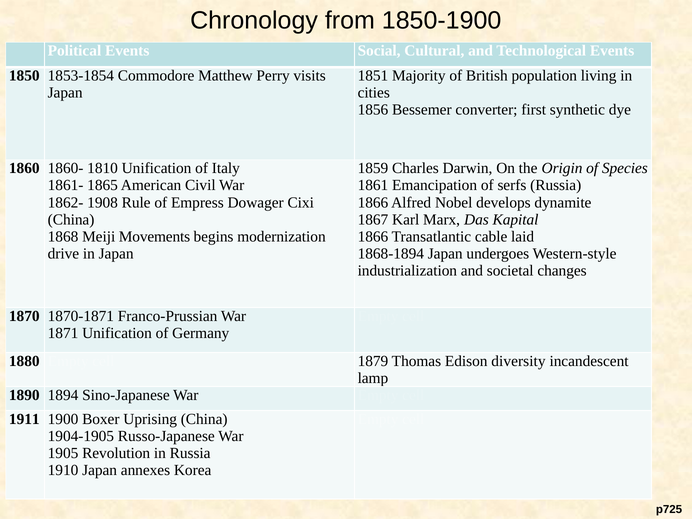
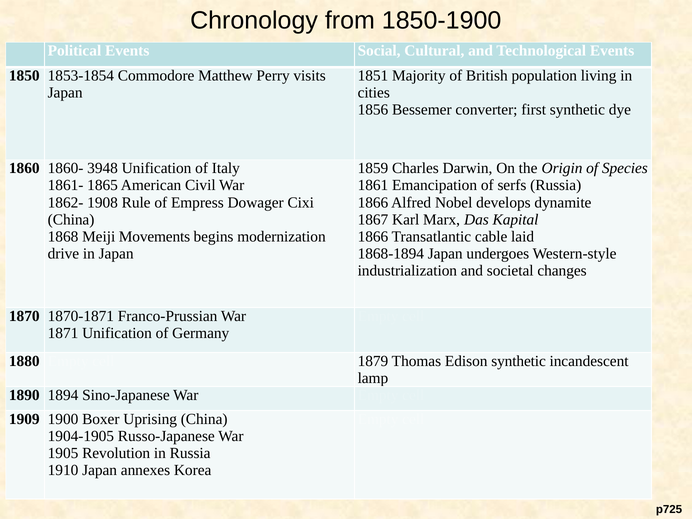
1810: 1810 -> 3948 (103, 168)
Edison diversity: diversity -> synthetic (519, 361)
1911: 1911 -> 1909 (24, 419)
